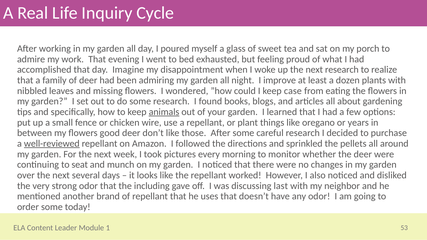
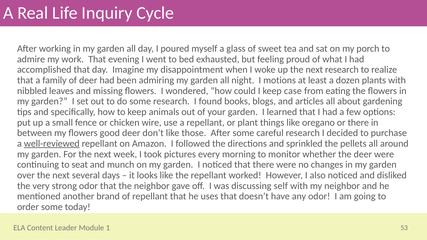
improve: improve -> motions (280, 80)
animals underline: present -> none (164, 112)
or years: years -> there (358, 123)
the including: including -> neighbor (152, 186)
last: last -> self (281, 186)
